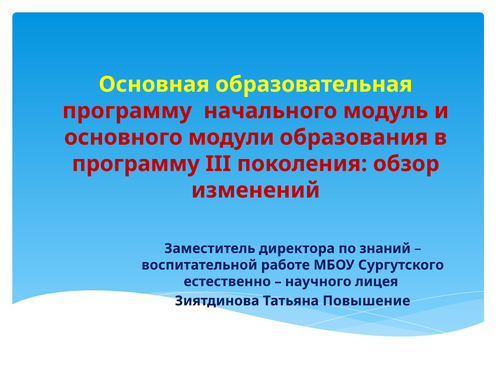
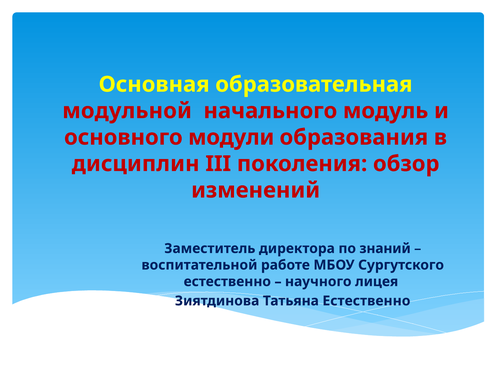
программу: программу -> модульной (127, 111)
программу: программу -> дисциплин (136, 164)
Татьяна Повышение: Повышение -> Естественно (366, 301)
